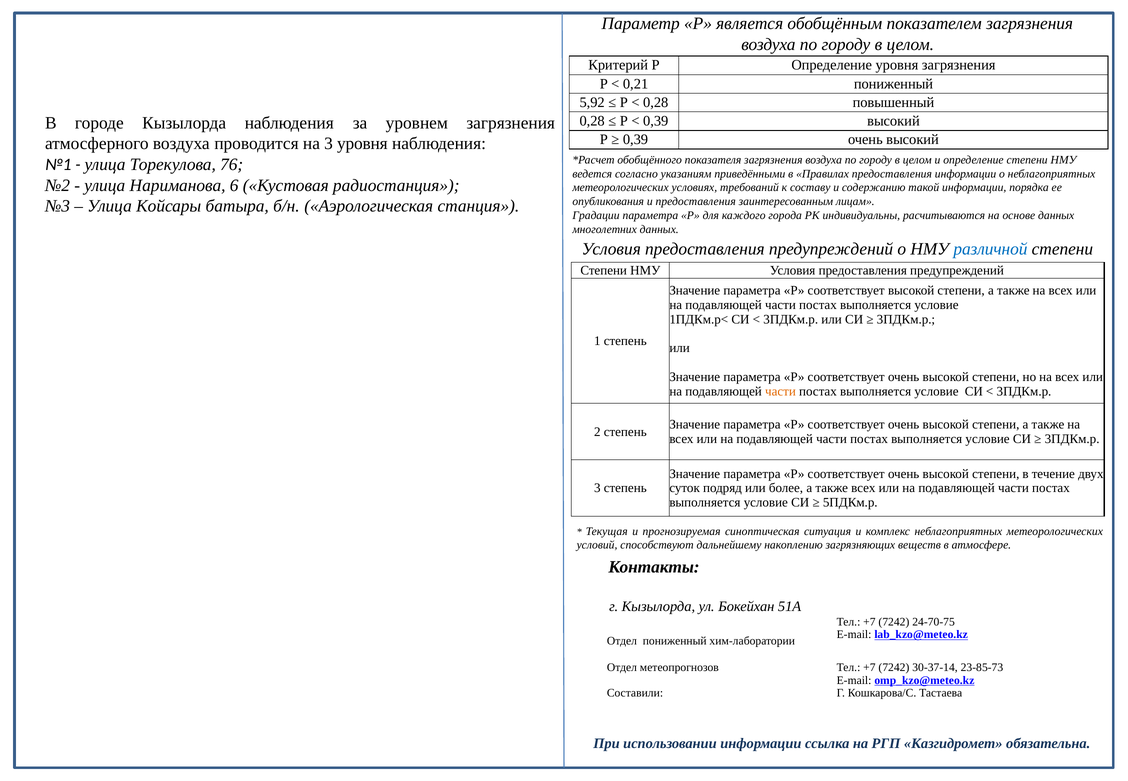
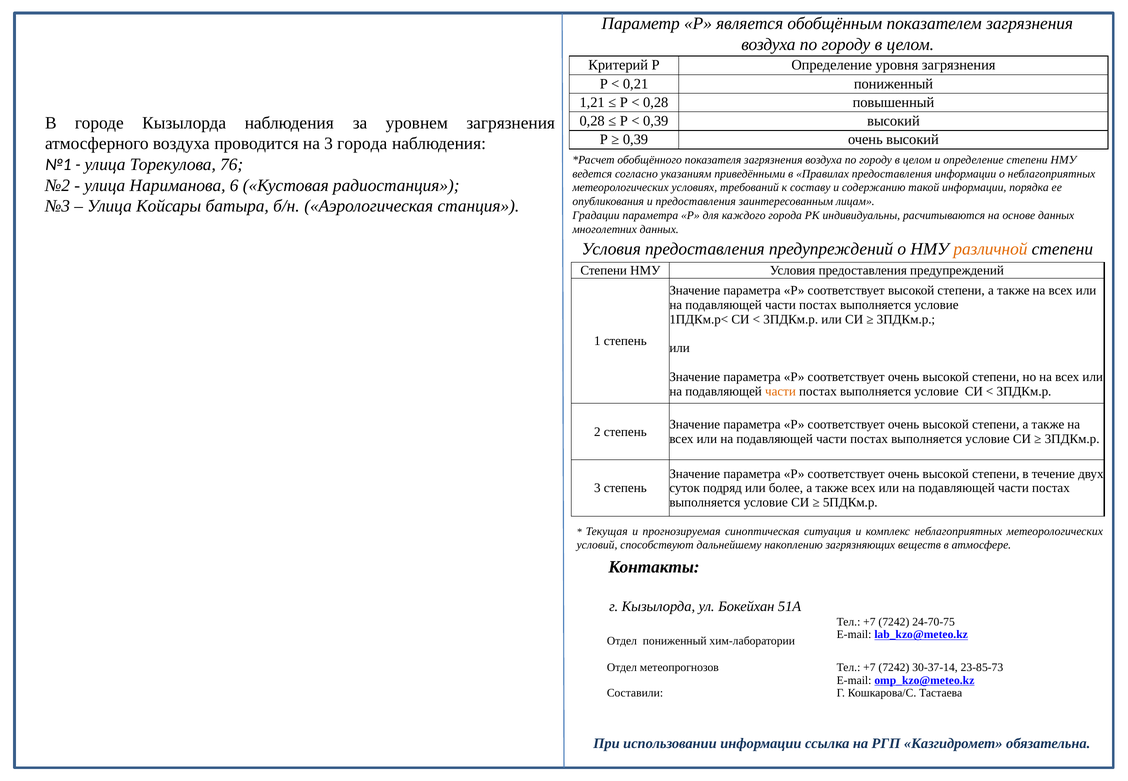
5,92: 5,92 -> 1,21 (592, 102)
3 уровня: уровня -> города (362, 144)
различной colour: blue -> orange (990, 249)
